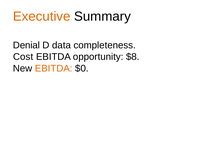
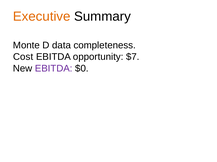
Denial: Denial -> Monte (26, 46)
$8: $8 -> $7 (133, 57)
EBITDA colour: orange -> purple (54, 69)
